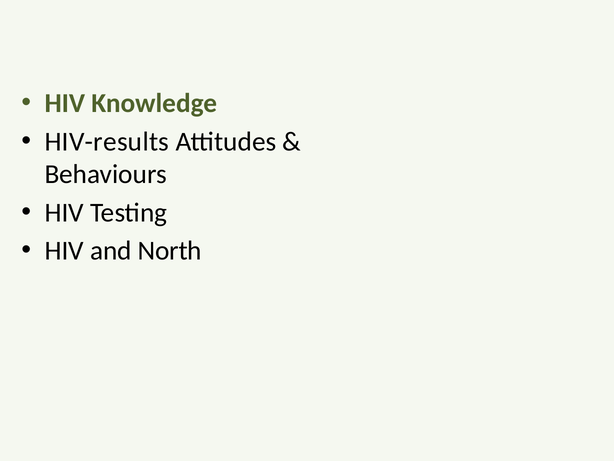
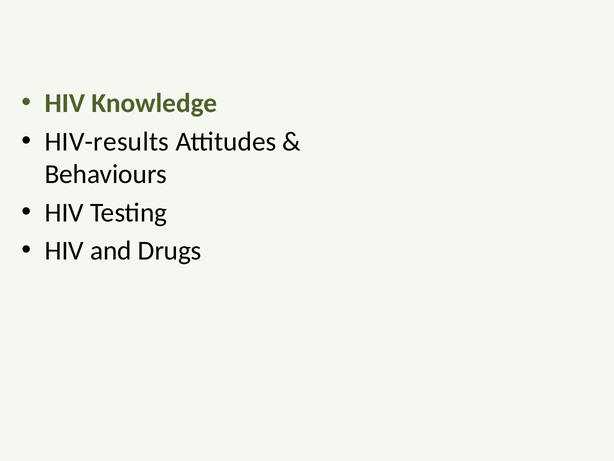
North: North -> Drugs (170, 251)
